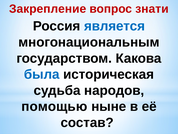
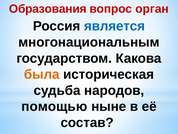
Закрепление: Закрепление -> Образования (48, 9)
знати: знати -> орган (152, 9)
была colour: blue -> orange (42, 74)
